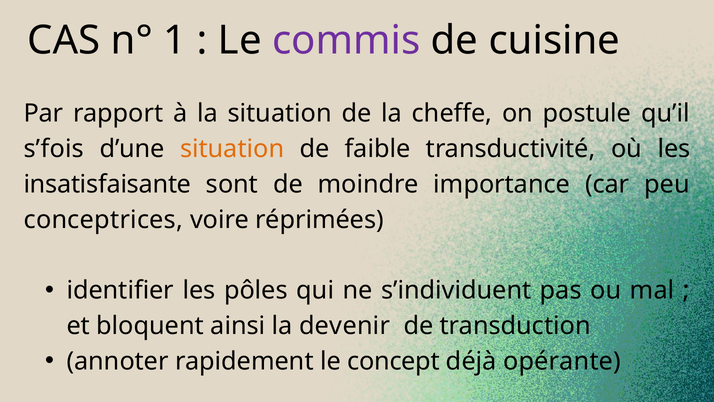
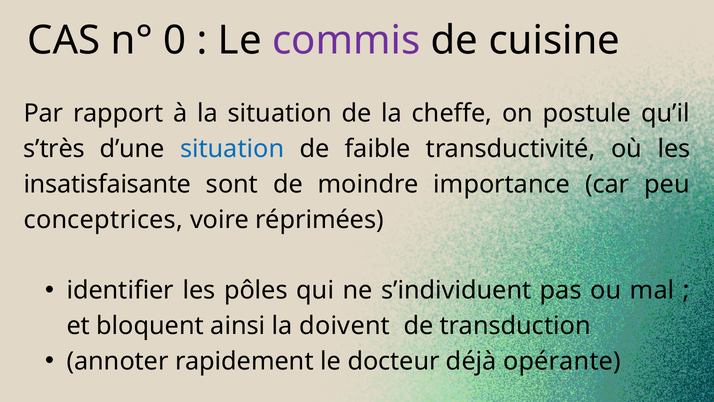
1: 1 -> 0 (175, 41)
s’fois: s’fois -> s’très (54, 149)
situation colour: orange -> blue (232, 149)
devenir: devenir -> doivent (345, 326)
concept: concept -> docteur (394, 361)
